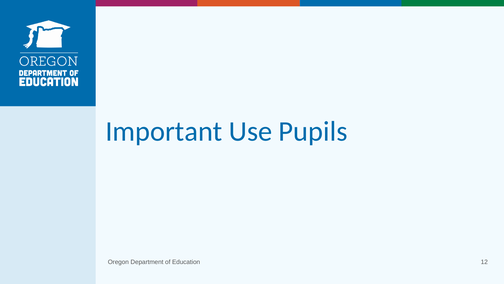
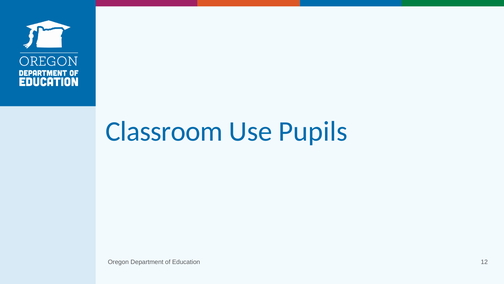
Important: Important -> Classroom (164, 131)
